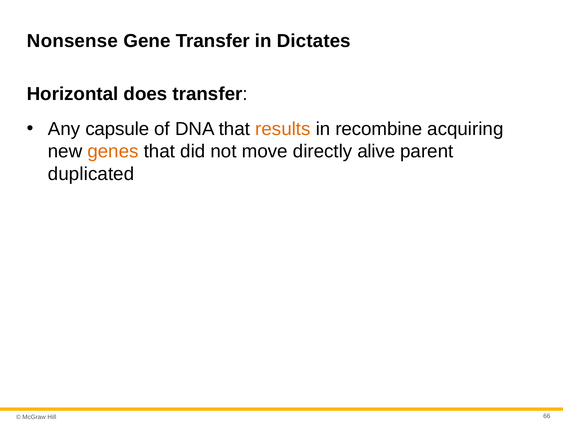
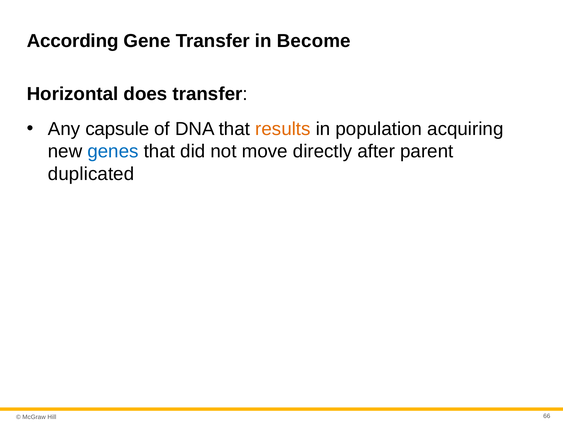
Nonsense: Nonsense -> According (73, 41)
Dictates: Dictates -> Become (314, 41)
recombine: recombine -> population (379, 129)
genes colour: orange -> blue (113, 152)
alive: alive -> after (376, 152)
